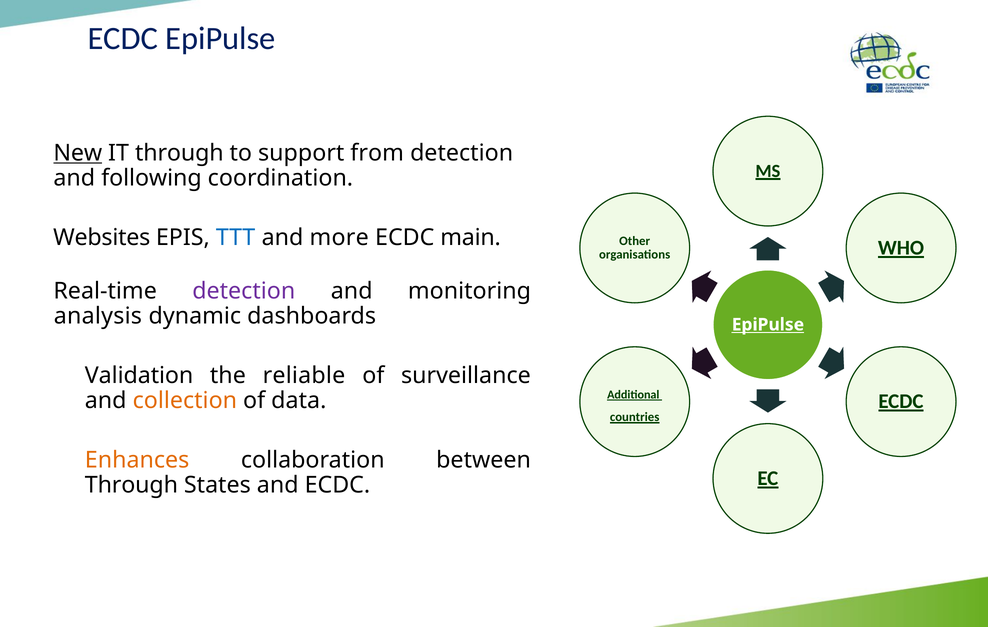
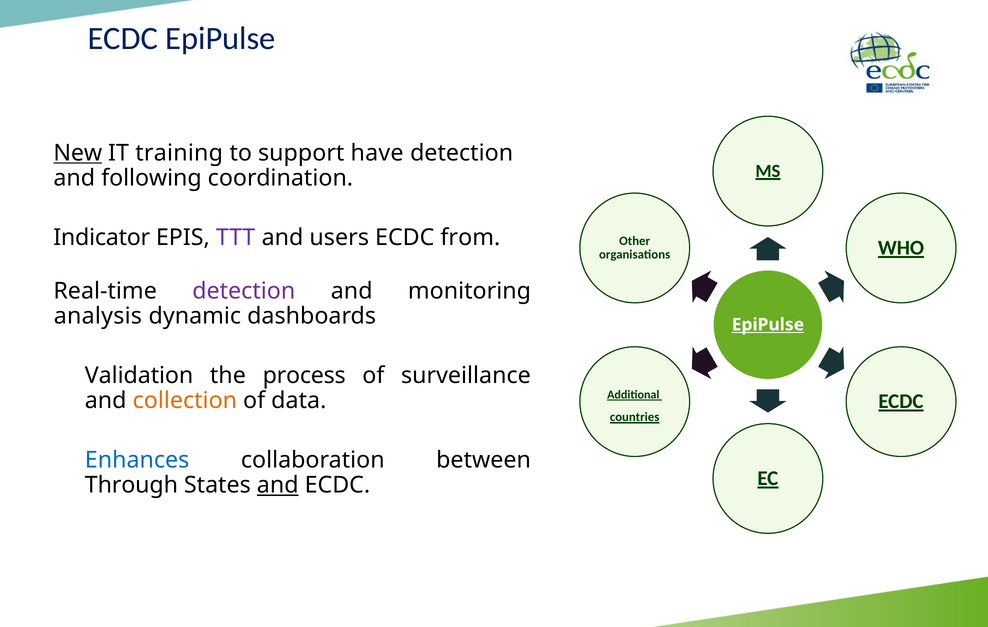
IT through: through -> training (179, 153)
from: from -> have (377, 153)
Websites: Websites -> Indicator (102, 238)
TTT colour: blue -> purple (236, 238)
more: more -> users (339, 238)
main: main -> from (470, 238)
reliable: reliable -> process (304, 376)
Enhances colour: orange -> blue (137, 460)
and underline: none -> present (278, 485)
